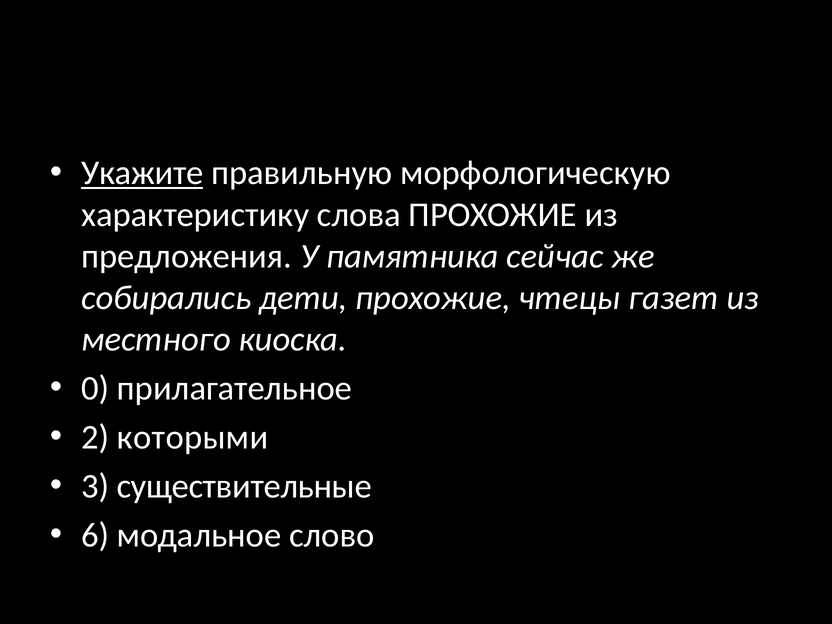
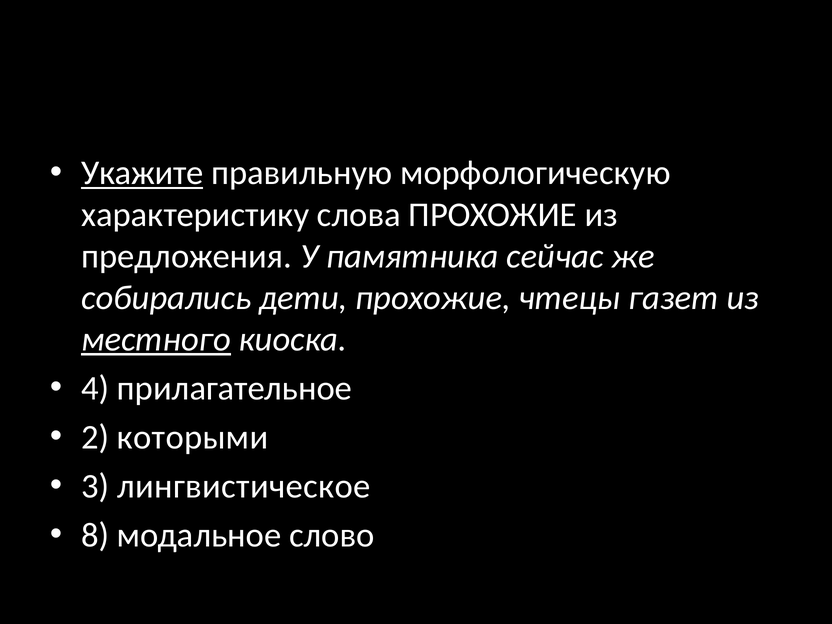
местного underline: none -> present (156, 339)
0: 0 -> 4 (95, 388)
существительные: существительные -> лингвистическое (244, 486)
6: 6 -> 8 (95, 535)
